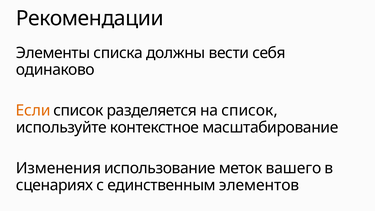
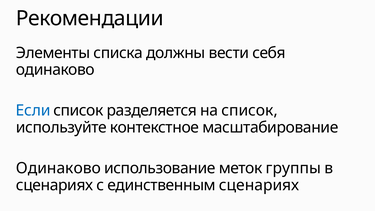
Если colour: orange -> blue (33, 111)
Изменения: Изменения -> Одинаково (58, 168)
вашего: вашего -> группы (293, 168)
единственным элементов: элементов -> сценариях (259, 185)
